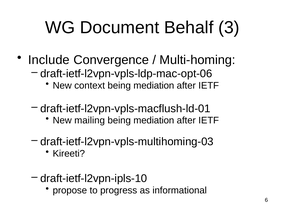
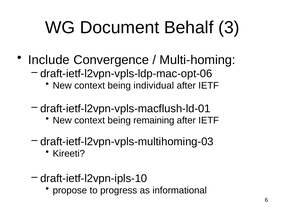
mediation: mediation -> individual (154, 85)
mailing: mailing -> context (90, 120)
mediation: mediation -> remaining (154, 120)
